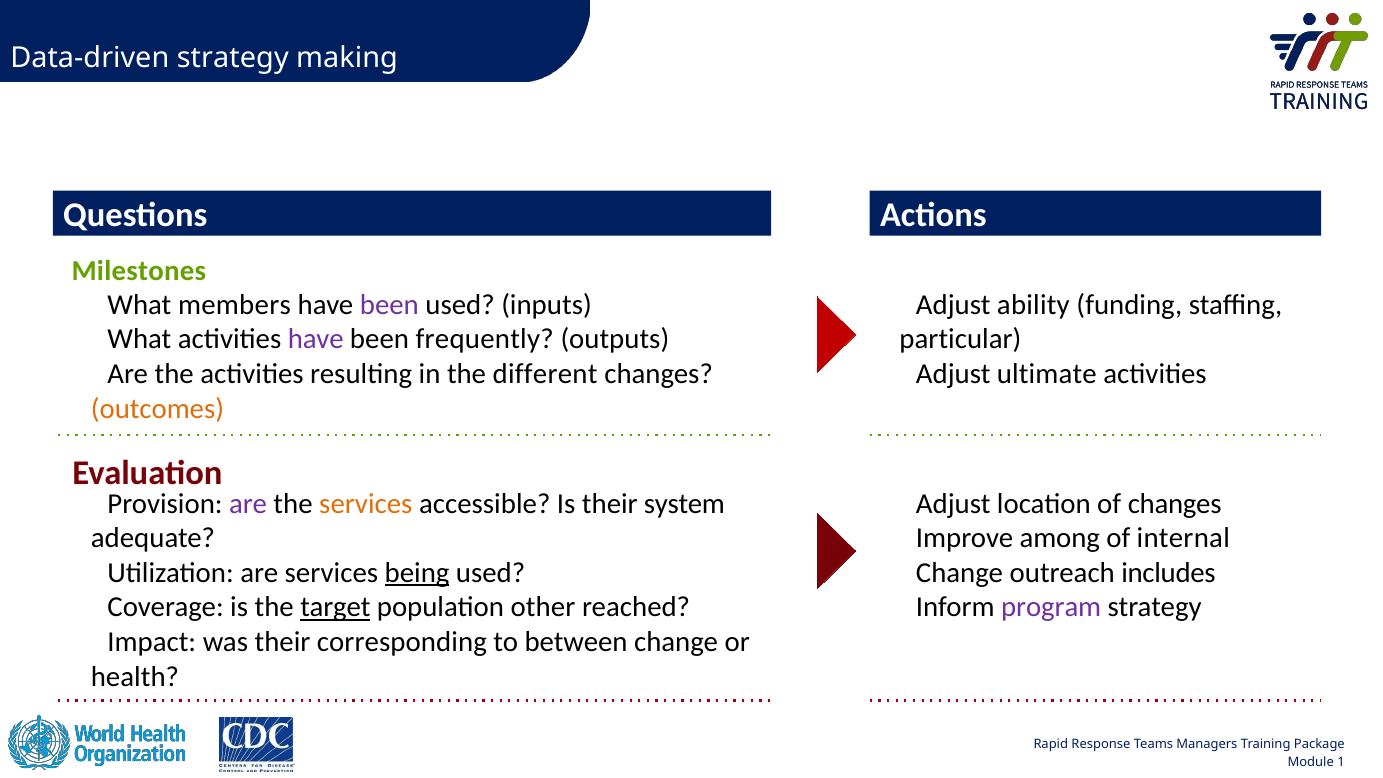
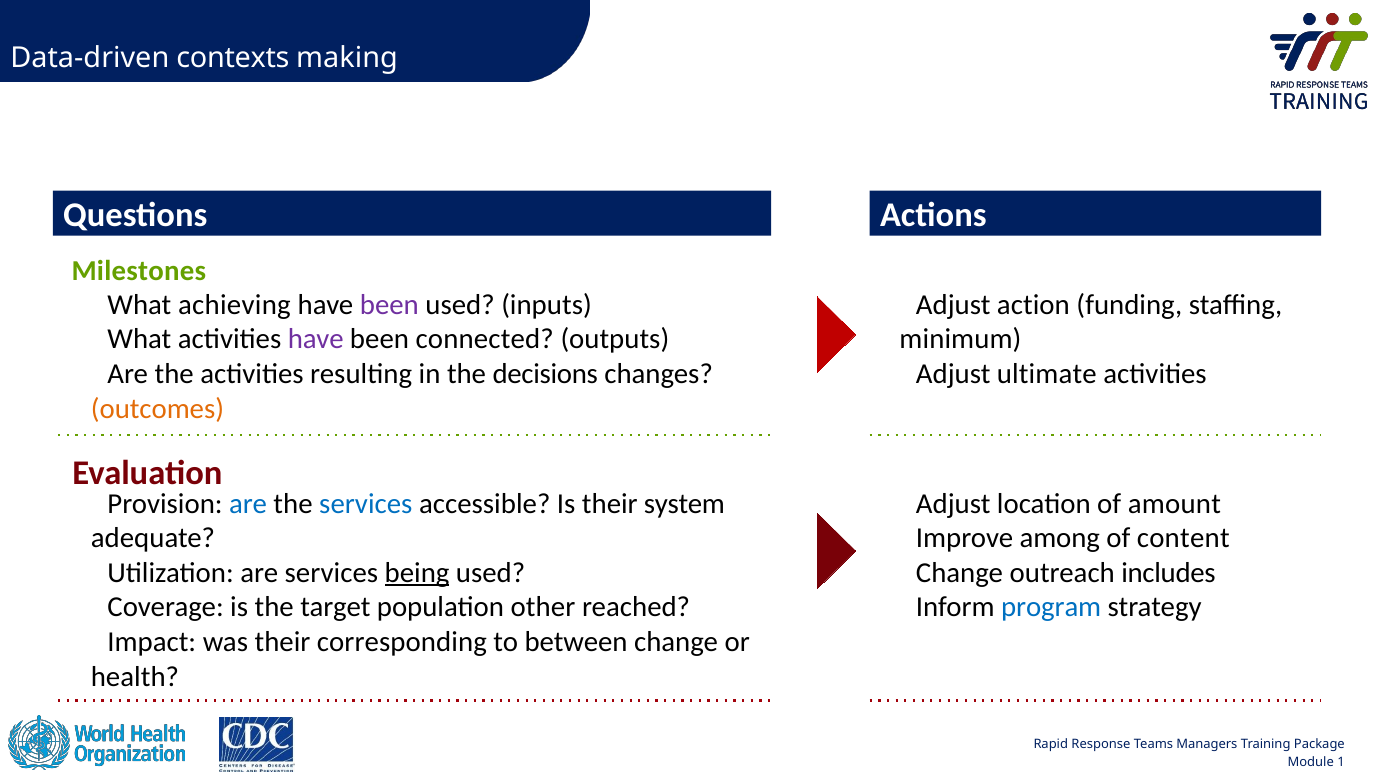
Data-driven strategy: strategy -> contexts (233, 58)
members: members -> achieving (234, 305)
ability: ability -> action (1033, 305)
frequently: frequently -> connected (485, 339)
particular: particular -> minimum (960, 339)
different: different -> decisions (545, 374)
are colour: purple -> blue (248, 504)
services colour: orange -> blue (366, 504)
of changes: changes -> amount (1174, 504)
internal: internal -> content (1183, 538)
target underline: present -> none (335, 607)
program colour: purple -> blue (1051, 607)
